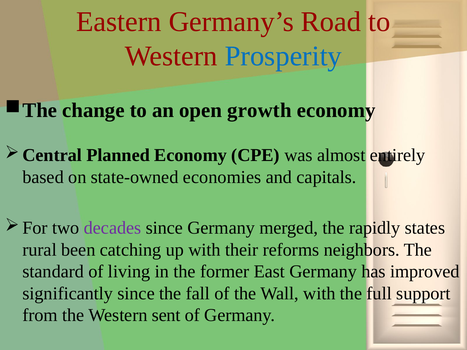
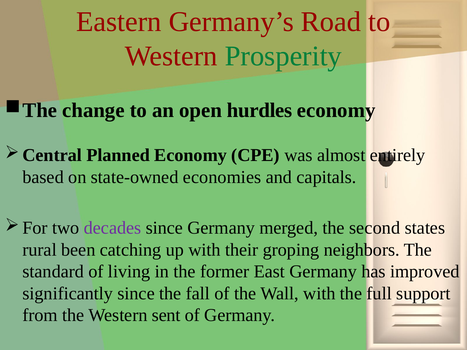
Prosperity colour: blue -> green (283, 56)
growth: growth -> hurdles (260, 110)
rapidly: rapidly -> second (375, 228)
reforms: reforms -> groping (291, 250)
